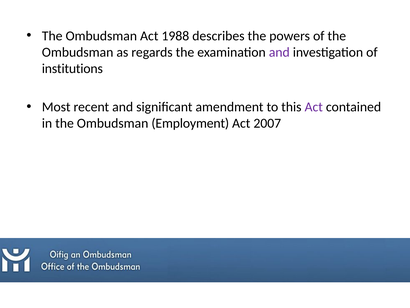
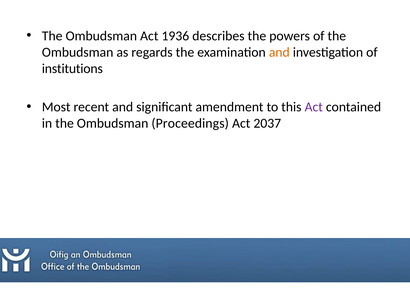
1988: 1988 -> 1936 (175, 36)
and colour: purple -> orange (279, 52)
Employment: Employment -> Proceedings (190, 123)
2007: 2007 -> 2037 (267, 123)
